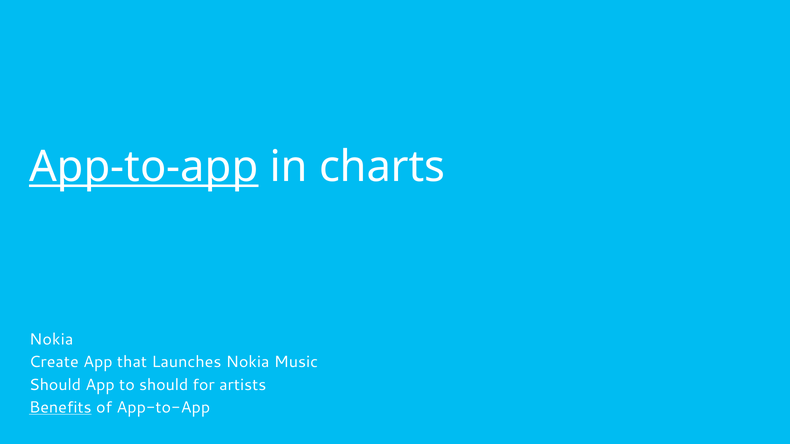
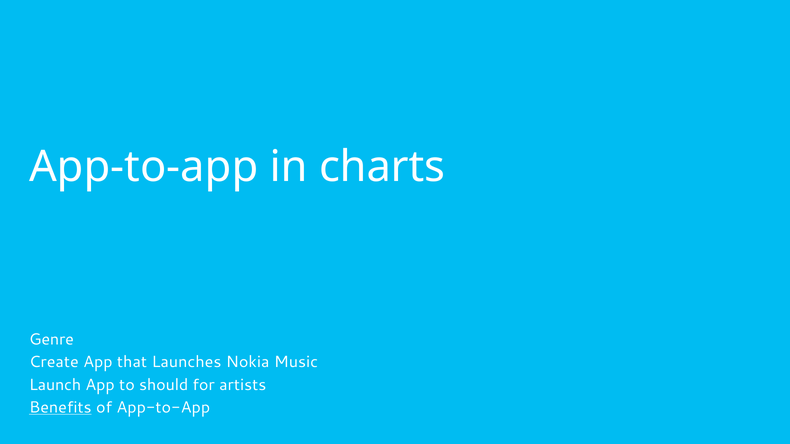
App-to-app underline: present -> none (144, 167)
Nokia: Nokia -> Genre (51, 340)
Should: Should -> Launch (55, 385)
